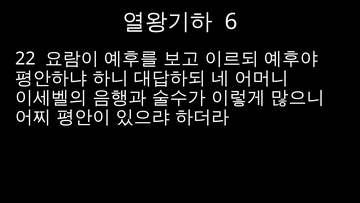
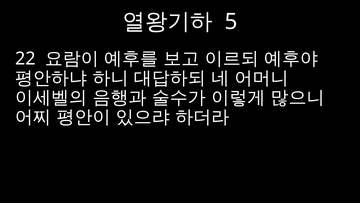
6: 6 -> 5 (231, 22)
